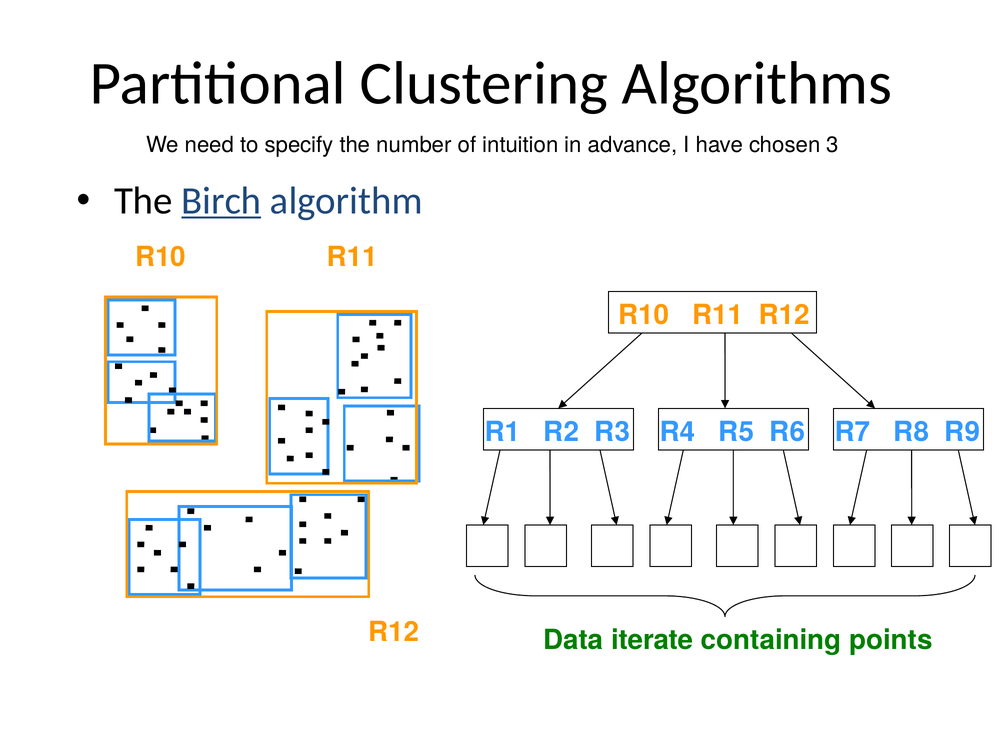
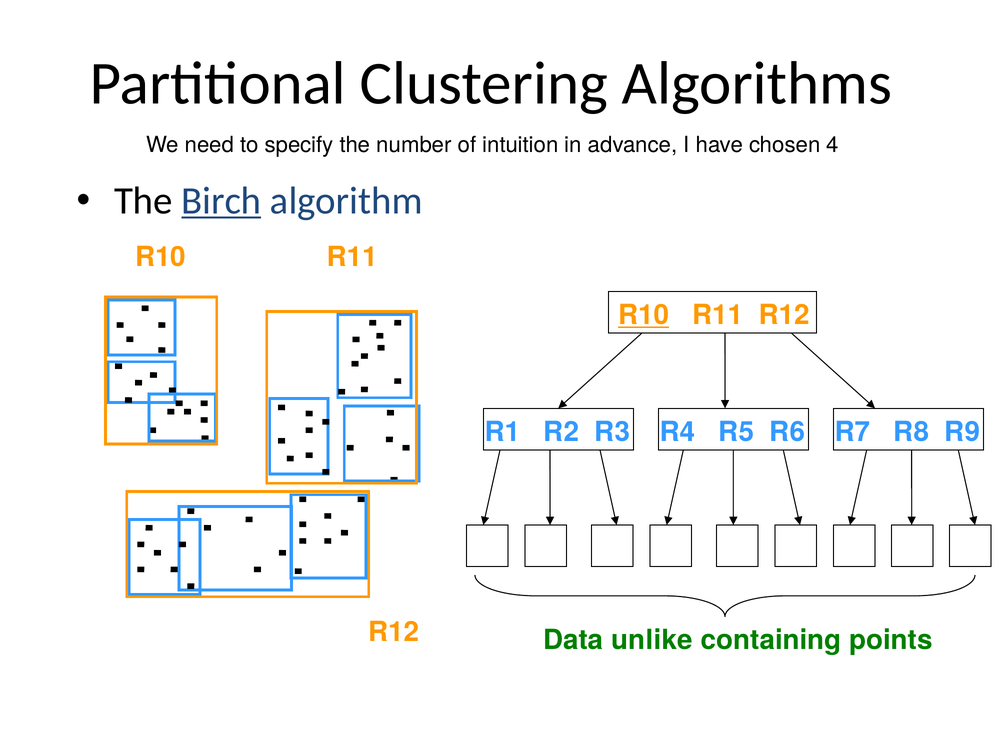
3: 3 -> 4 (833, 145)
R10 underline: none -> present (644, 315)
iterate: iterate -> unlike (652, 640)
